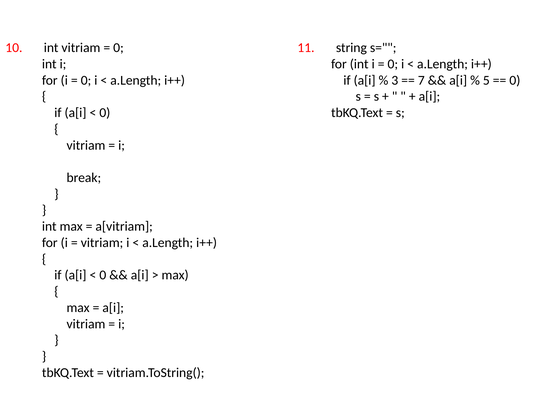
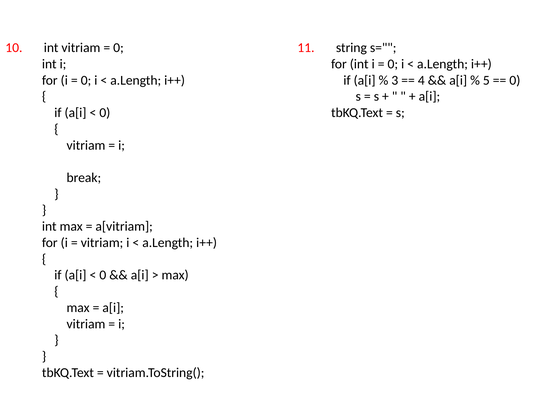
7: 7 -> 4 (421, 80)
